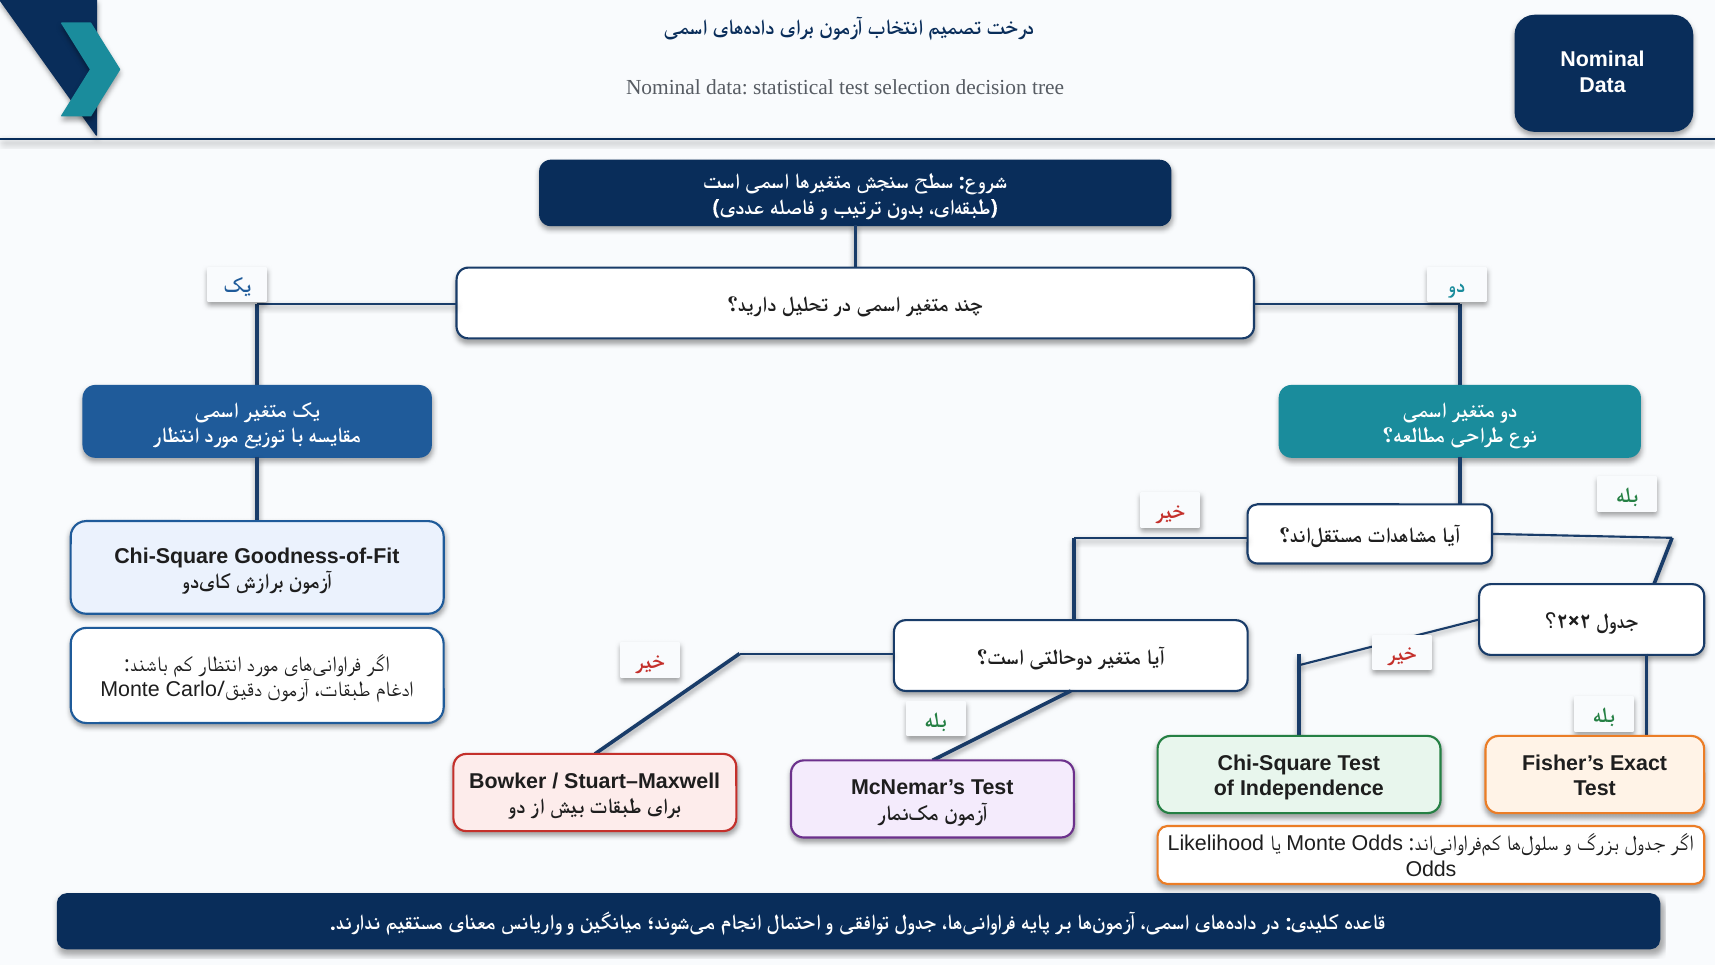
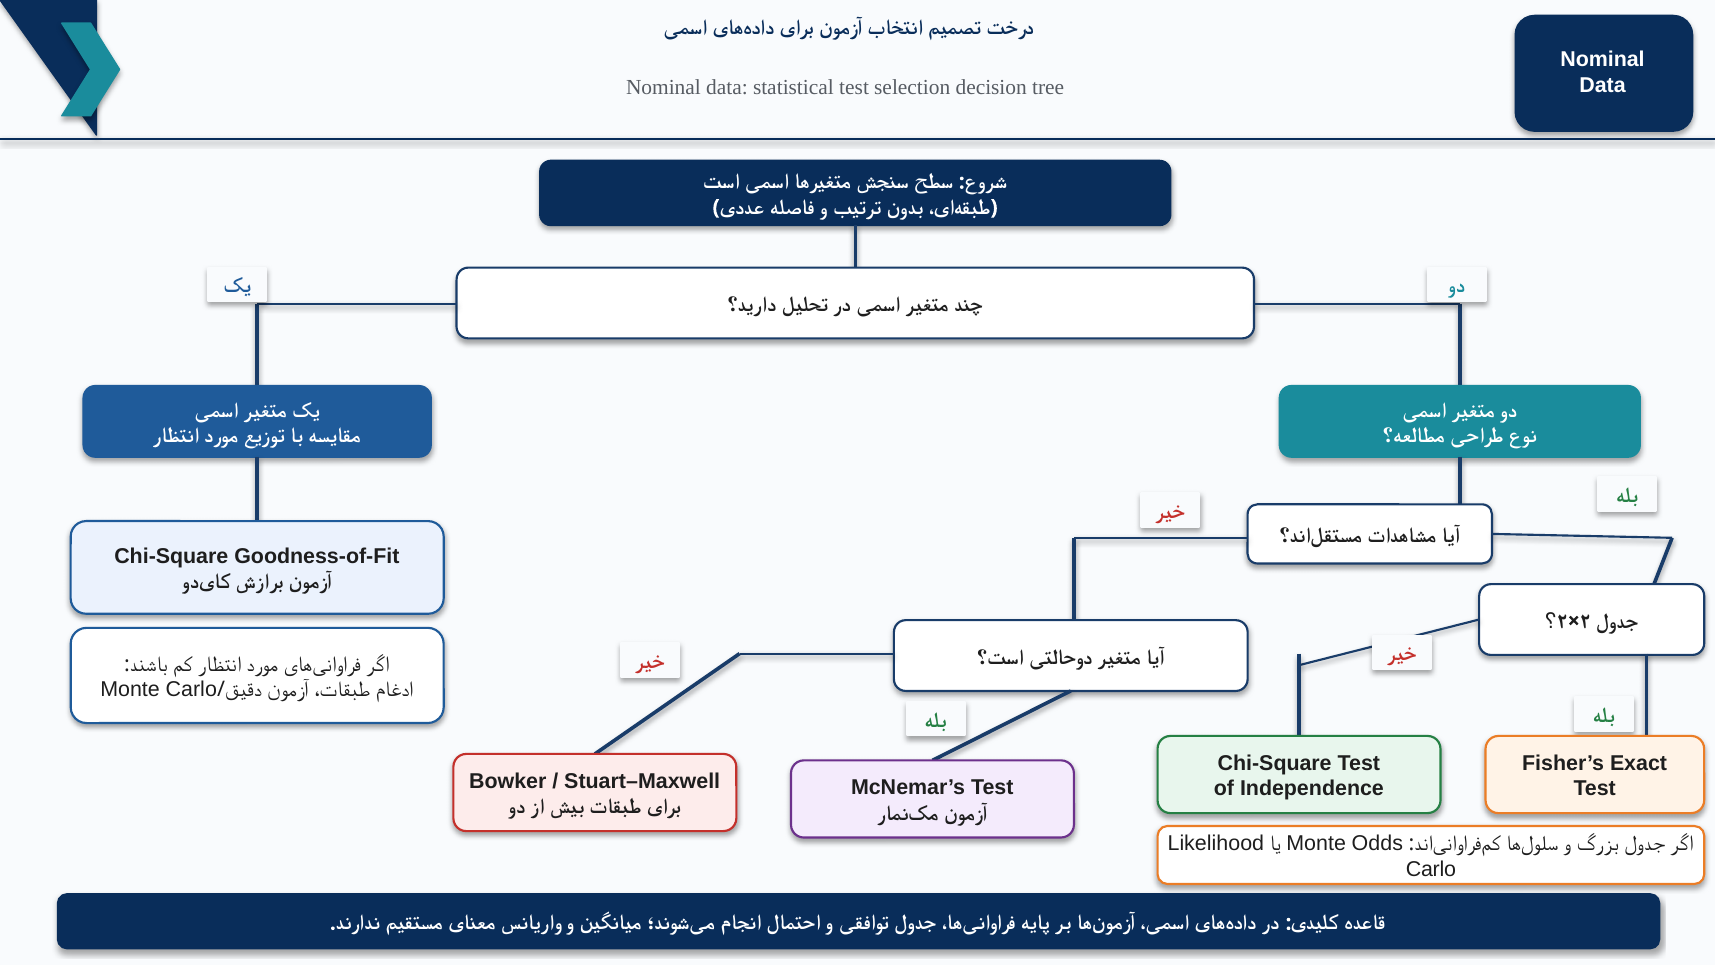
Odds: Odds -> Carlo (1431, 869)
